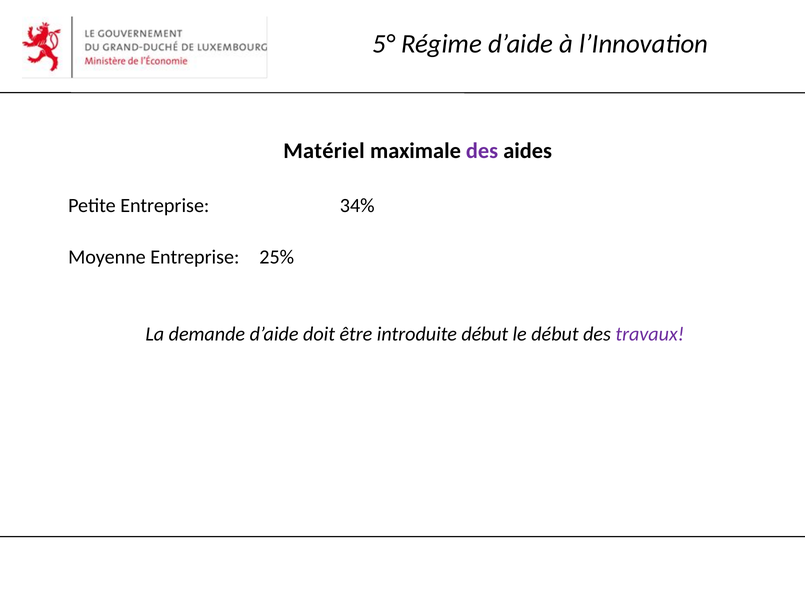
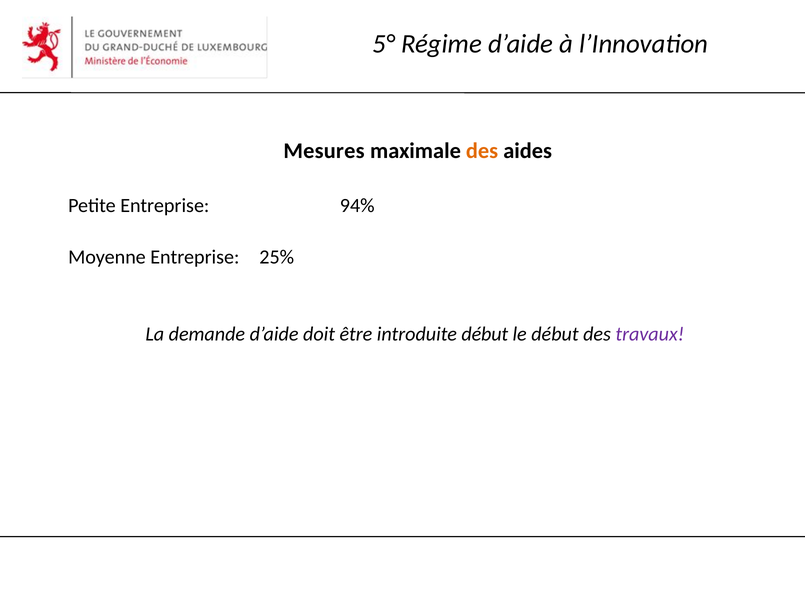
Matériel: Matériel -> Mesures (324, 151)
des colour: purple -> orange (482, 151)
34%: 34% -> 94% (357, 205)
